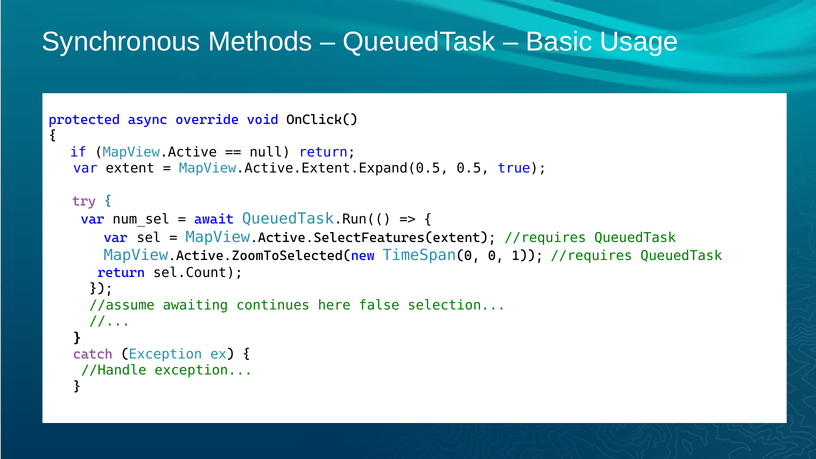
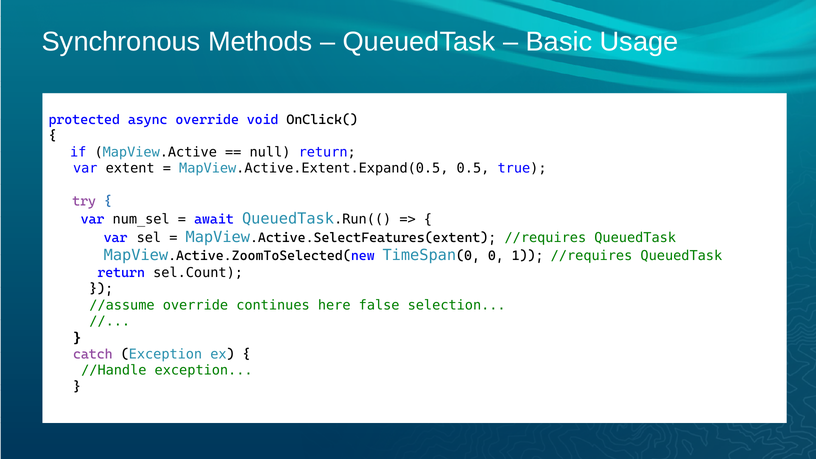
//assume awaiting: awaiting -> override (195, 305)
